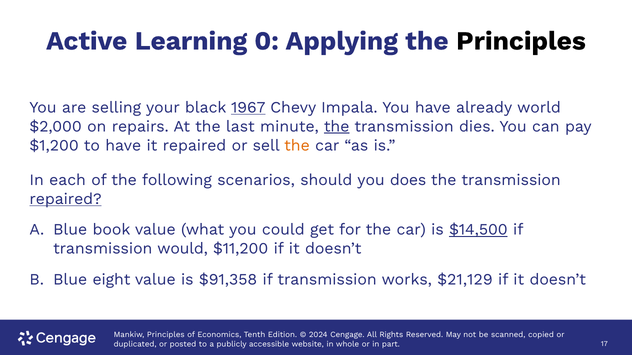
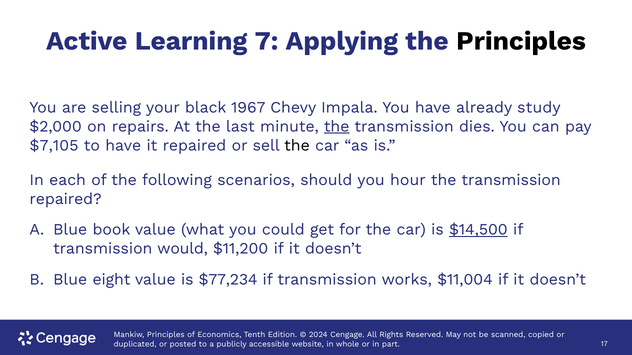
0: 0 -> 7 (267, 41)
1967 underline: present -> none (248, 108)
world: world -> study (539, 108)
$1,200: $1,200 -> $7,105 (54, 146)
the colour: orange -> black (297, 146)
does: does -> hour (408, 180)
repaired underline: present -> none (66, 199)
$91,358: $91,358 -> $77,234 (228, 280)
$21,129: $21,129 -> $11,004 (465, 280)
